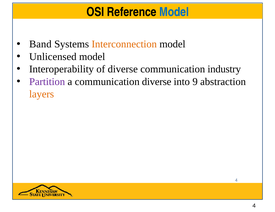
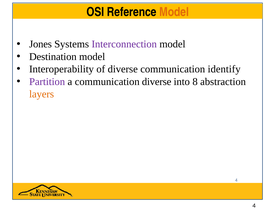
Model colour: blue -> orange (174, 12)
Band: Band -> Jones (40, 44)
Interconnection colour: orange -> purple (124, 44)
Unlicensed: Unlicensed -> Destination (53, 57)
industry: industry -> identify (224, 69)
9: 9 -> 8 (195, 82)
